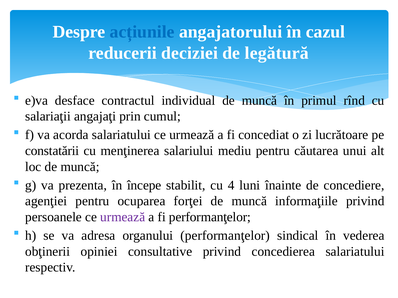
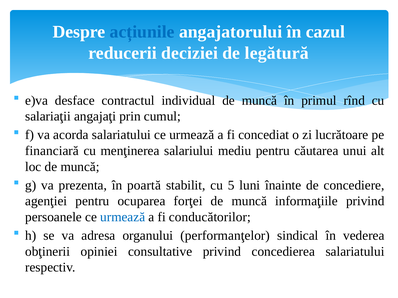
constatării: constatării -> financiară (52, 151)
începe: începe -> poartă (144, 185)
4: 4 -> 5 (231, 185)
urmează colour: purple -> blue (123, 217)
fi performanţelor: performanţelor -> conducătorilor (210, 217)
